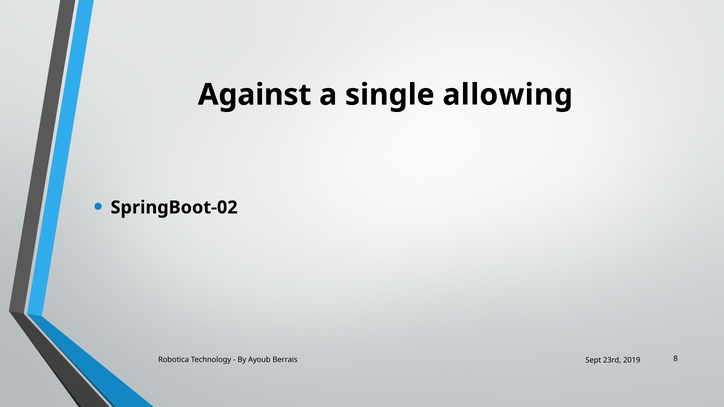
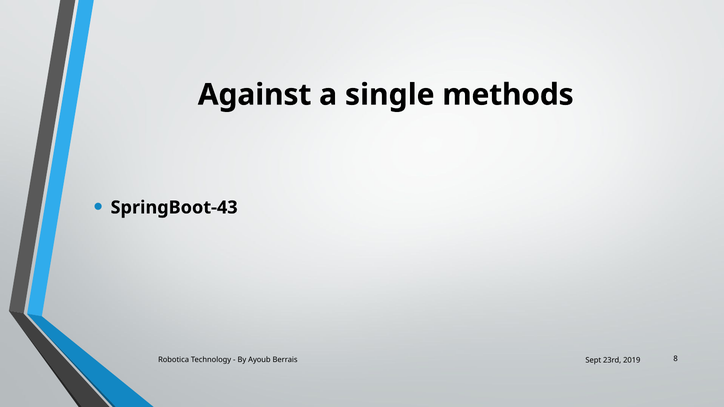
allowing: allowing -> methods (508, 95)
SpringBoot-02: SpringBoot-02 -> SpringBoot-43 (174, 208)
